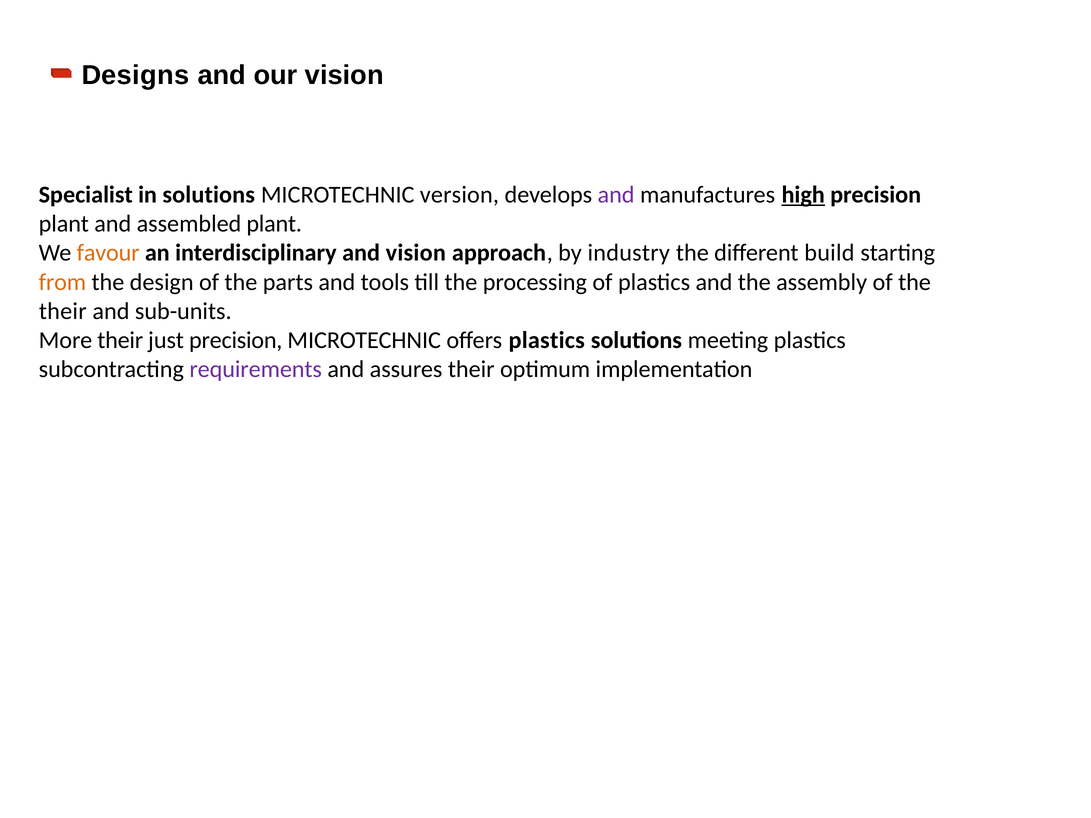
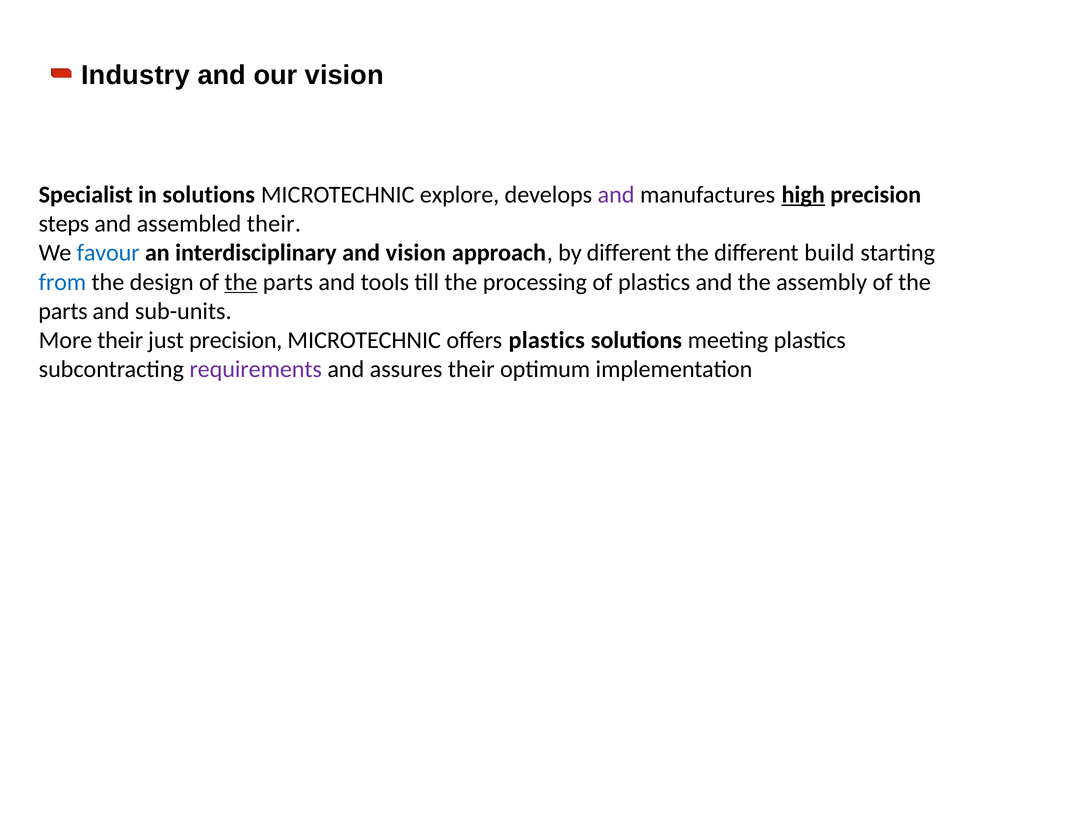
Designs: Designs -> Industry (135, 75)
version: version -> explore (460, 195)
plant: plant -> steps (64, 224)
assembled plant: plant -> their (274, 224)
favour colour: orange -> blue (108, 253)
by industry: industry -> different (629, 253)
from colour: orange -> blue (62, 282)
the underline: none -> present (241, 282)
their: their -> parts (63, 311)
